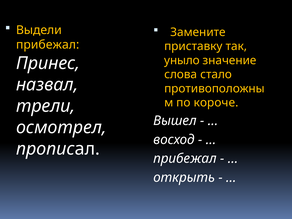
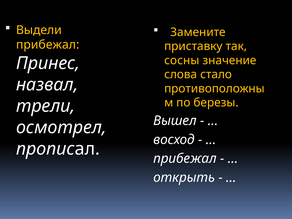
уныло: уныло -> сосны (182, 60)
короче: короче -> березы (216, 103)
